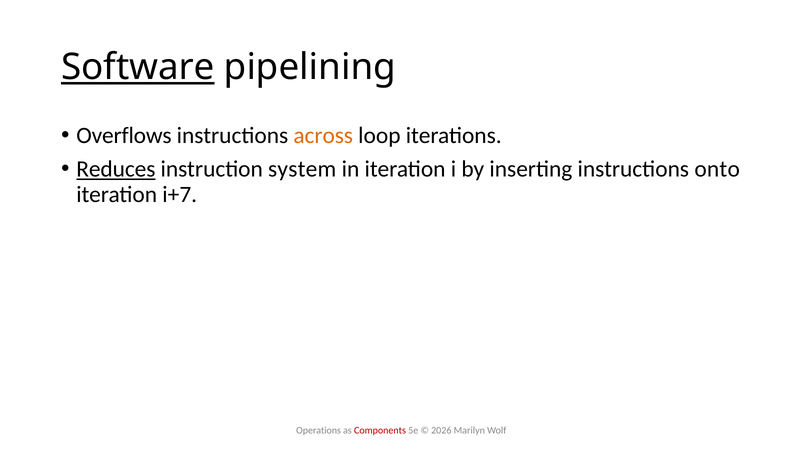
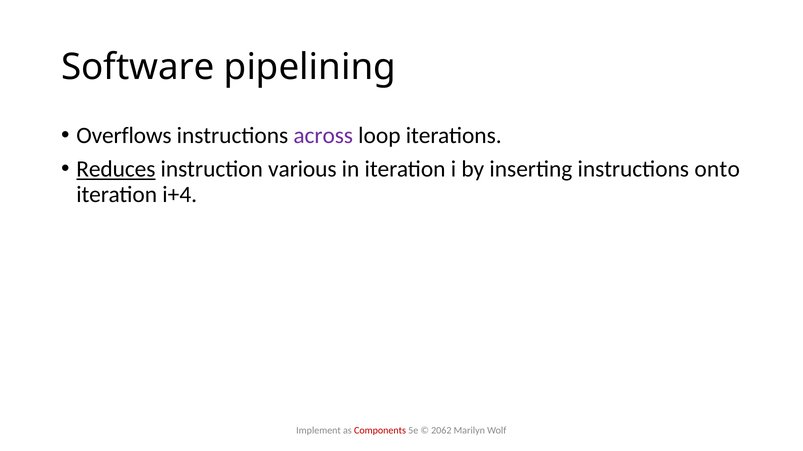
Software underline: present -> none (138, 67)
across colour: orange -> purple (323, 136)
system: system -> various (302, 169)
i+7: i+7 -> i+4 (180, 195)
Operations: Operations -> Implement (319, 431)
2026: 2026 -> 2062 (441, 431)
